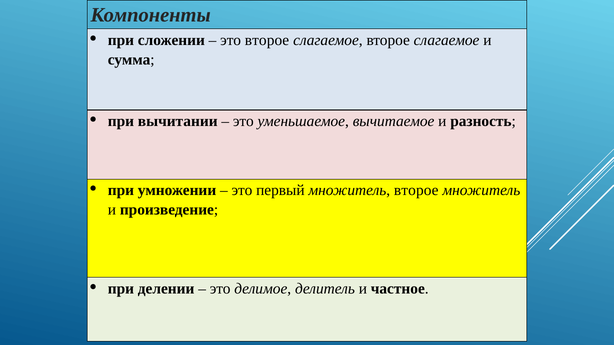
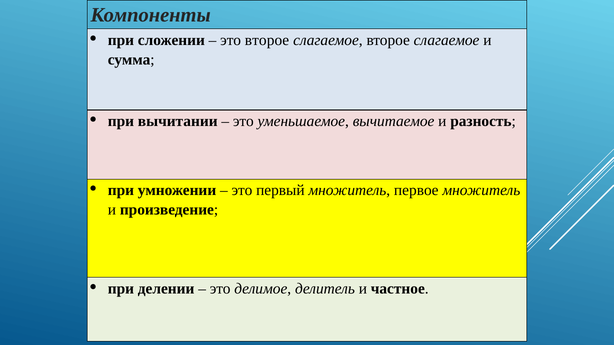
множитель второе: второе -> первое (416, 191)
